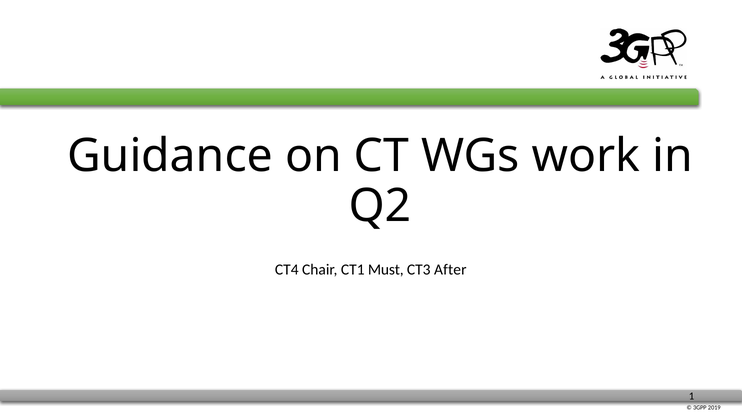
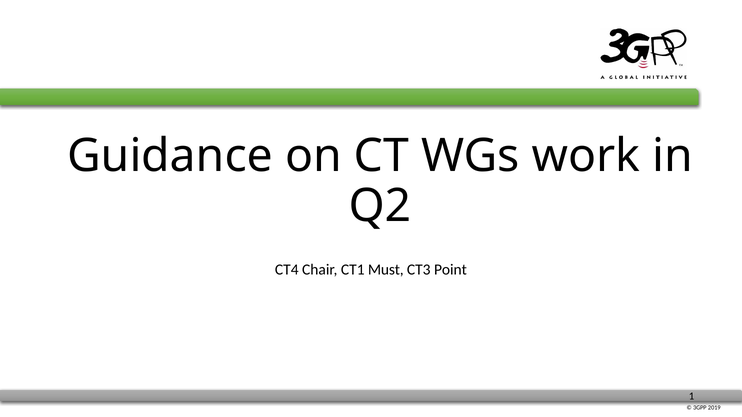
After: After -> Point (450, 270)
